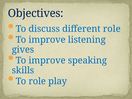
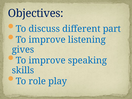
different role: role -> part (112, 29)
